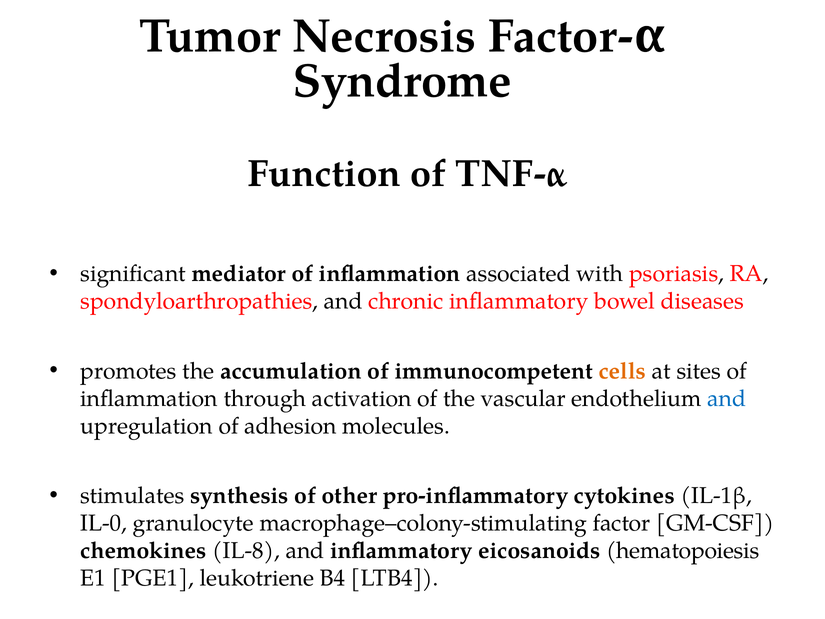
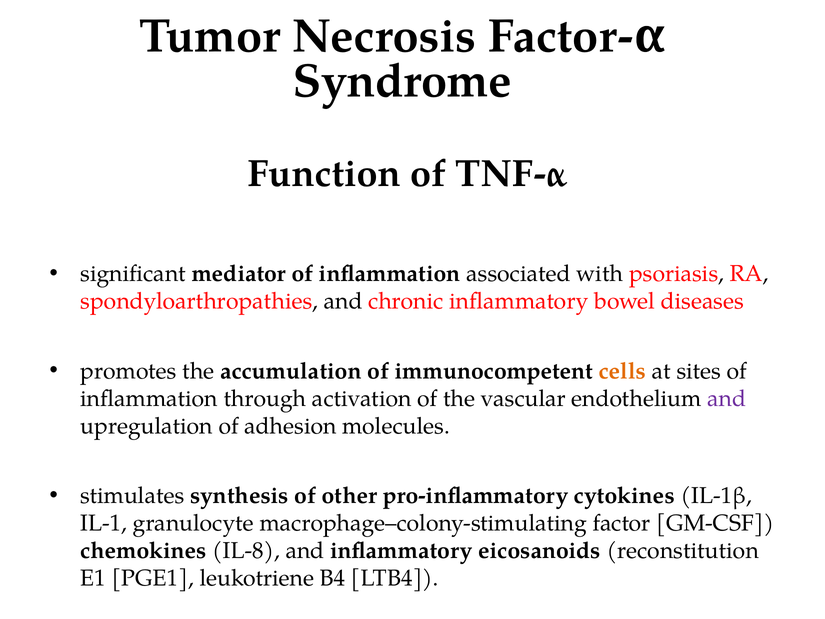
and colour: blue -> purple (727, 398)
IL-0: IL-0 -> IL-1 (104, 523)
hematopoiesis: hematopoiesis -> reconstitution (683, 551)
